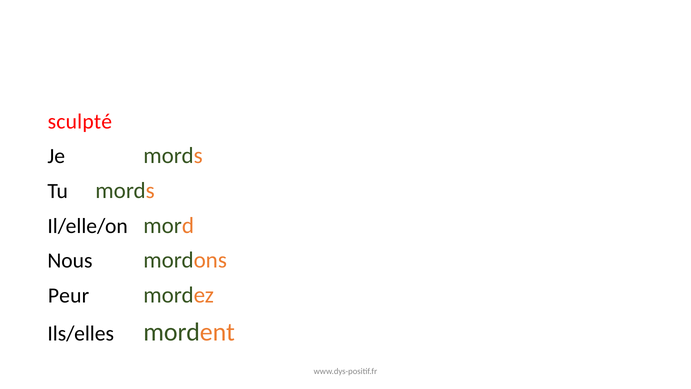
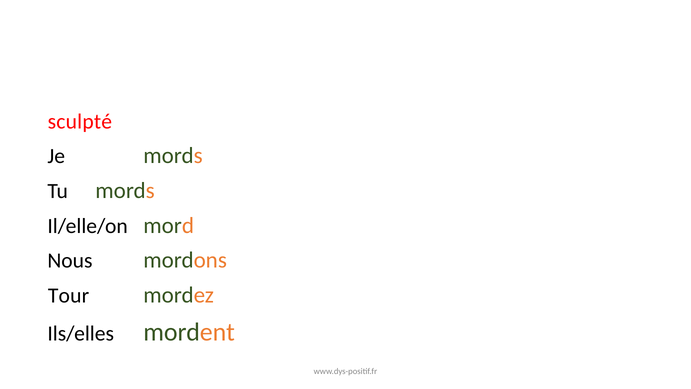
Peur: Peur -> Tour (69, 295)
